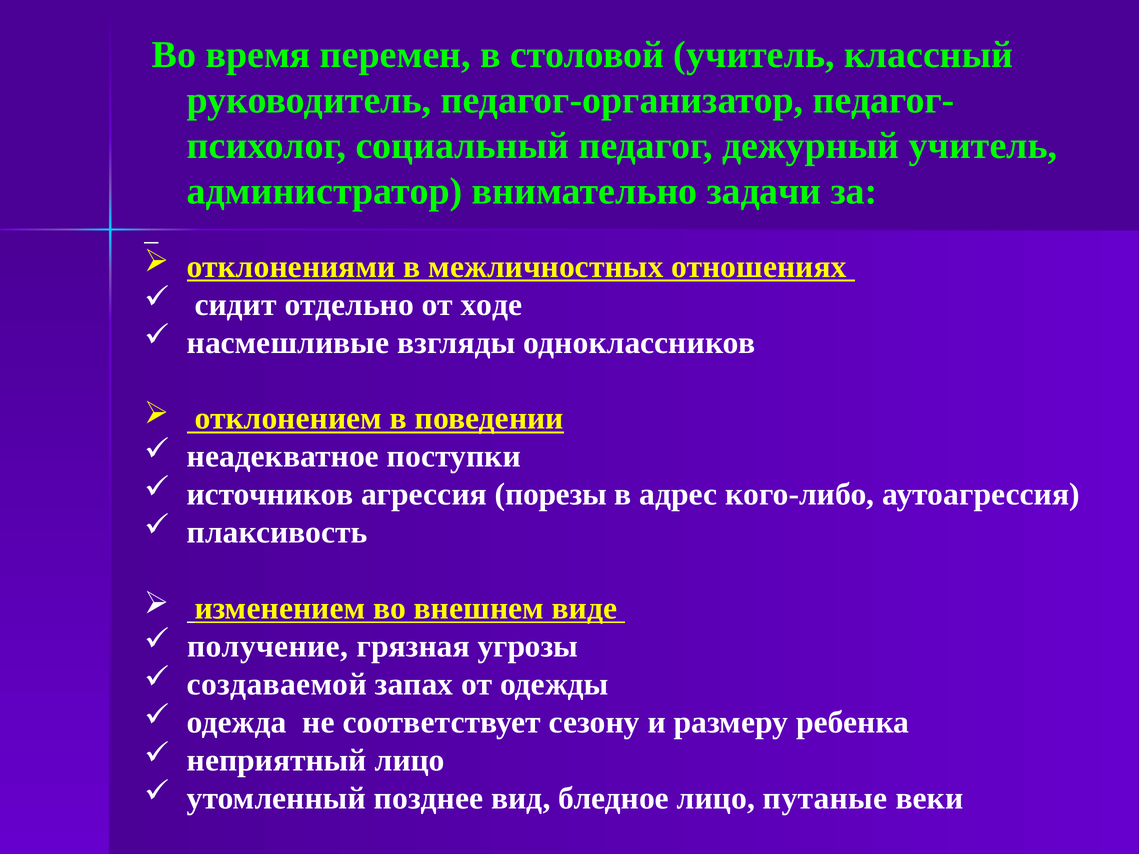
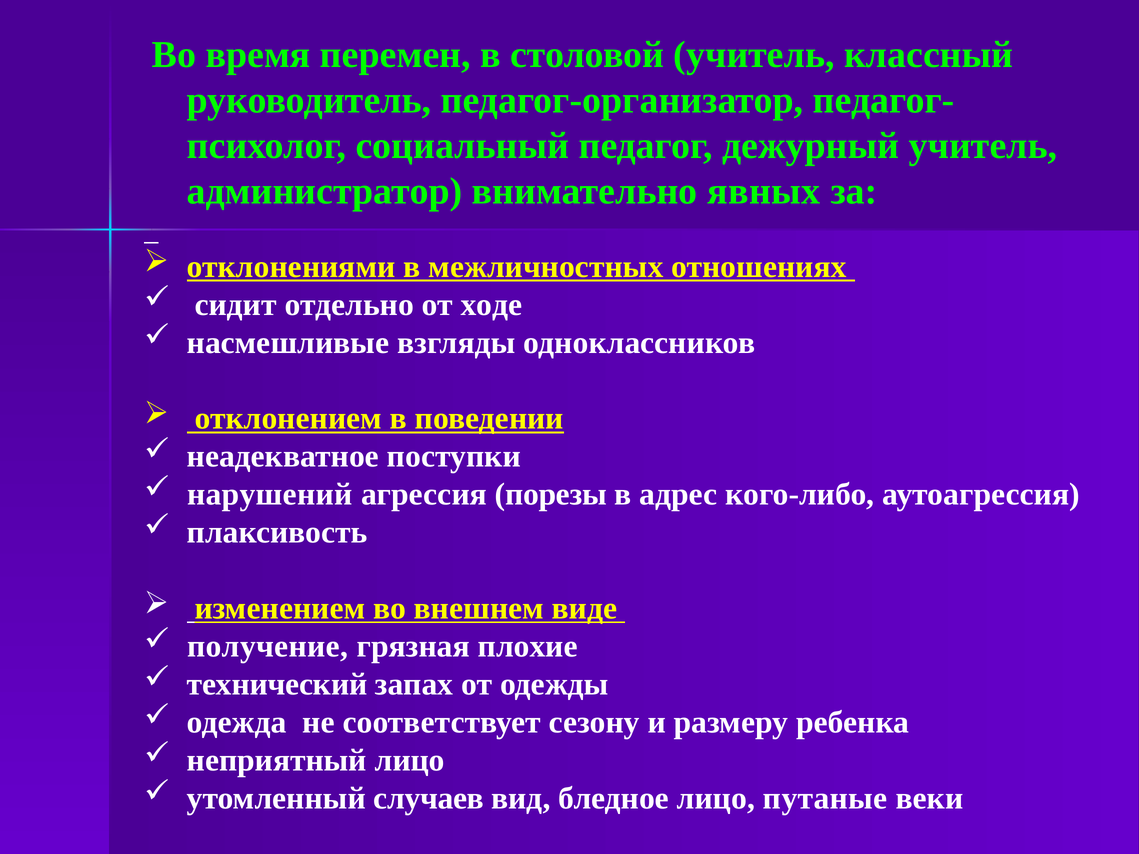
задачи: задачи -> явных (764, 191)
источников: источников -> нарушений (270, 495)
угрозы: угрозы -> плохие (528, 647)
создаваемой: создаваемой -> технический (277, 685)
позднее: позднее -> случаев (429, 798)
